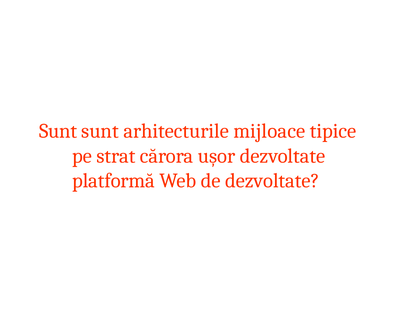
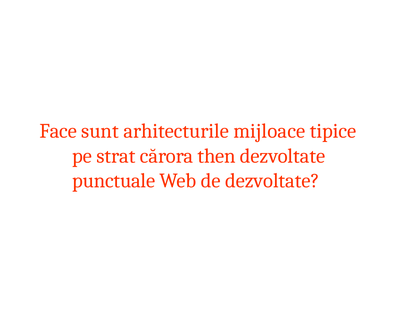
Sunt: Sunt -> Face (58, 132)
ușor: ușor -> then (217, 156)
platformă: platformă -> punctuale (114, 181)
